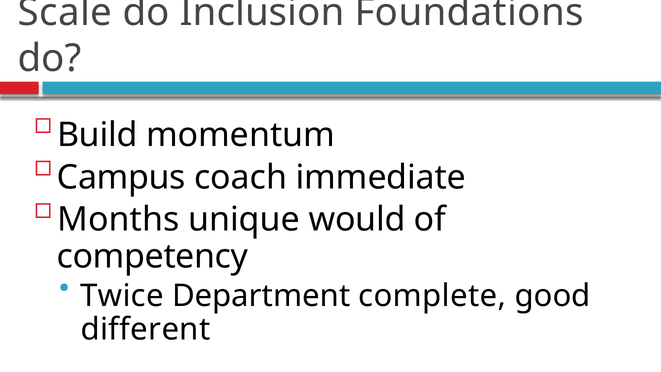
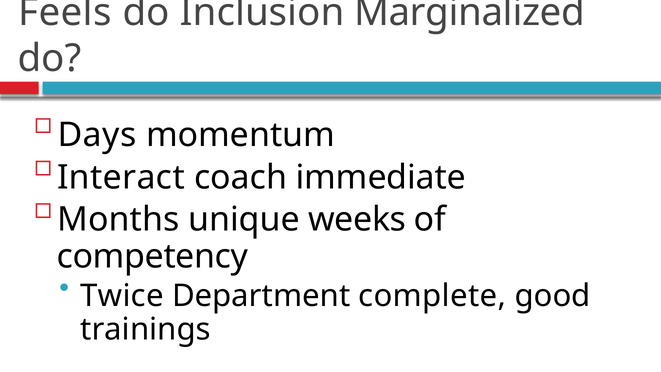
Scale: Scale -> Feels (65, 12)
Foundations: Foundations -> Marginalized (469, 12)
Build: Build -> Days (97, 135)
Campus: Campus -> Interact (121, 177)
would: would -> weeks (357, 220)
different: different -> trainings (146, 329)
